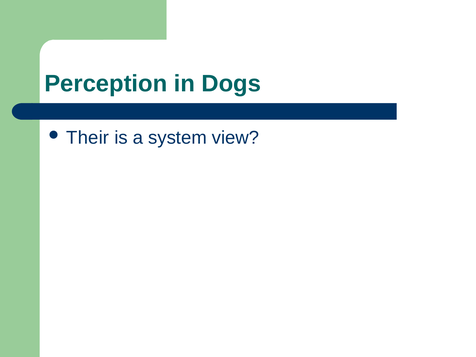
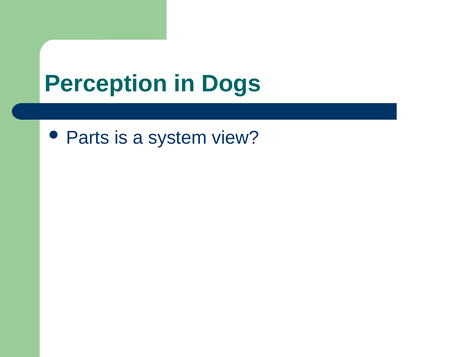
Their: Their -> Parts (88, 138)
